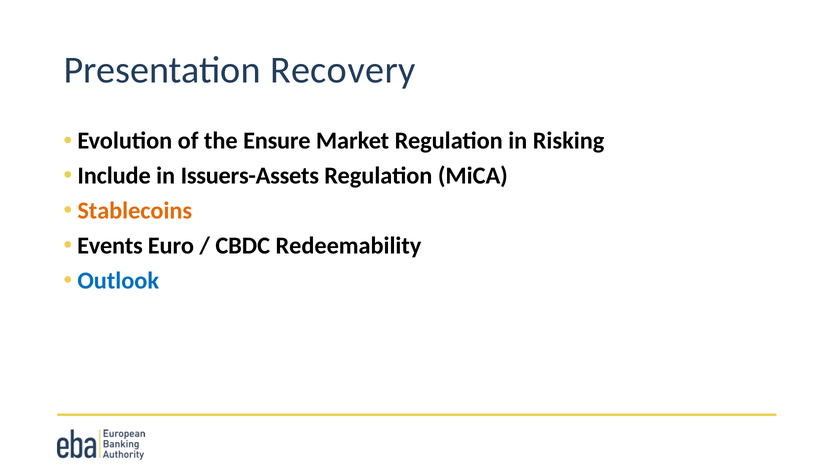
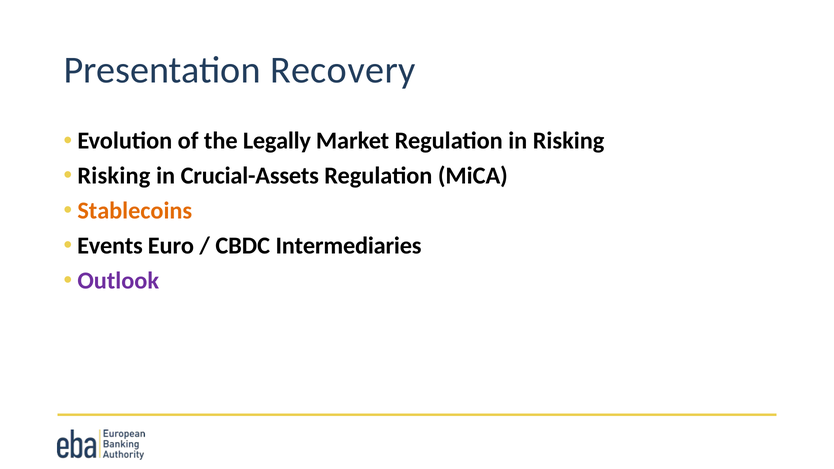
Ensure: Ensure -> Legally (277, 141)
Include: Include -> Risking (114, 176)
Issuers-Assets: Issuers-Assets -> Crucial-Assets (250, 176)
Redeemability: Redeemability -> Intermediaries (349, 246)
Outlook colour: blue -> purple (118, 281)
